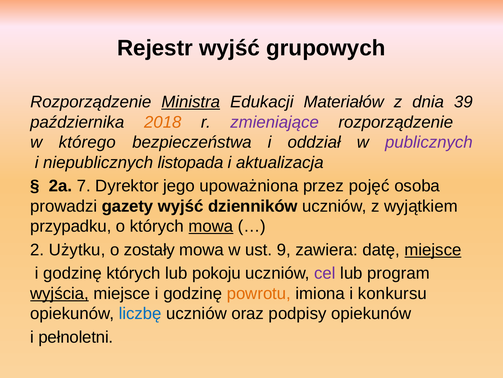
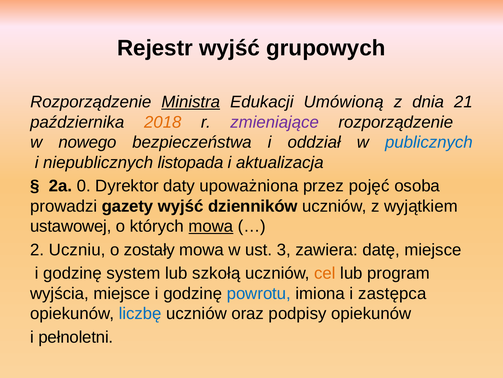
Materiałów: Materiałów -> Umówioną (344, 102)
39: 39 -> 21 (463, 102)
którego: którego -> nowego (87, 142)
publicznych colour: purple -> blue (429, 142)
7: 7 -> 0 (84, 186)
jego: jego -> daty (179, 186)
przypadku: przypadku -> ustawowej (71, 226)
Użytku: Użytku -> Uczniu (77, 249)
9: 9 -> 3 (284, 249)
miejsce underline: present -> none (433, 249)
godzinę których: których -> system (133, 273)
pokoju: pokoju -> szkołą (216, 273)
cel colour: purple -> orange (325, 273)
wyjścia underline: present -> none (59, 293)
powrotu colour: orange -> blue (259, 293)
konkursu: konkursu -> zastępca (392, 293)
